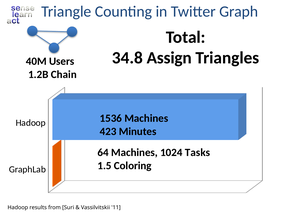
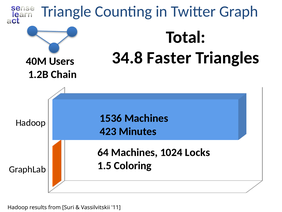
Assign: Assign -> Faster (169, 58)
Tasks: Tasks -> Locks (198, 152)
